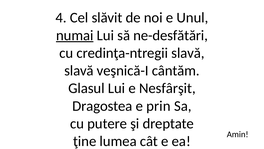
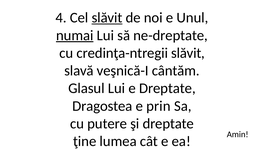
slăvit underline: none -> present (107, 18)
ne-desfătări: ne-desfătări -> ne-dreptate (171, 35)
credinţa-ntregii slavă: slavă -> slăvit (188, 53)
e Nesfârşit: Nesfârşit -> Dreptate (167, 88)
